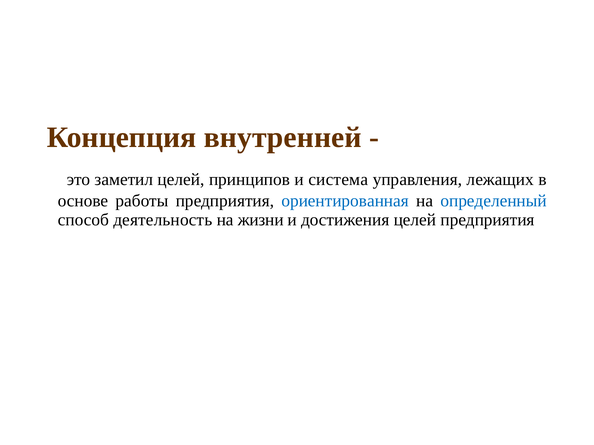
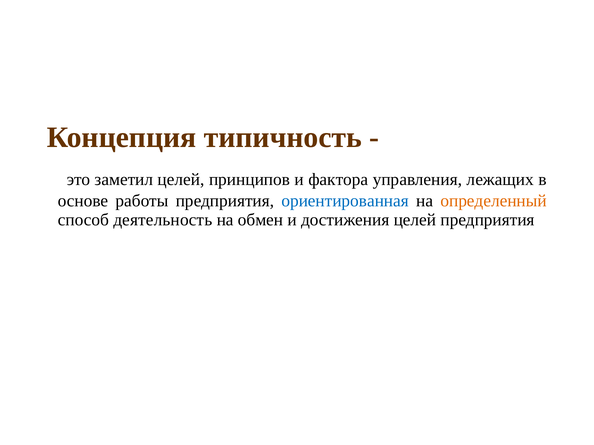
внутренней: внутренней -> типичность (283, 137)
система: система -> фактора (338, 180)
определенный colour: blue -> orange (494, 201)
жизни: жизни -> обмен (261, 220)
